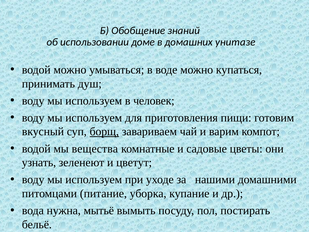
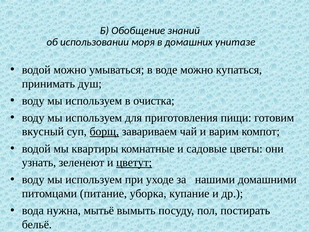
доме: доме -> моря (143, 42)
человек: человек -> очистка (154, 101)
вещества: вещества -> квартиры (95, 149)
цветут underline: none -> present (134, 162)
